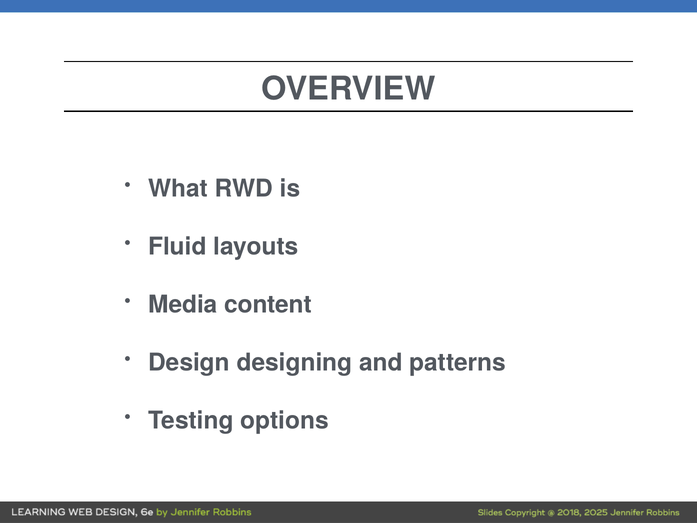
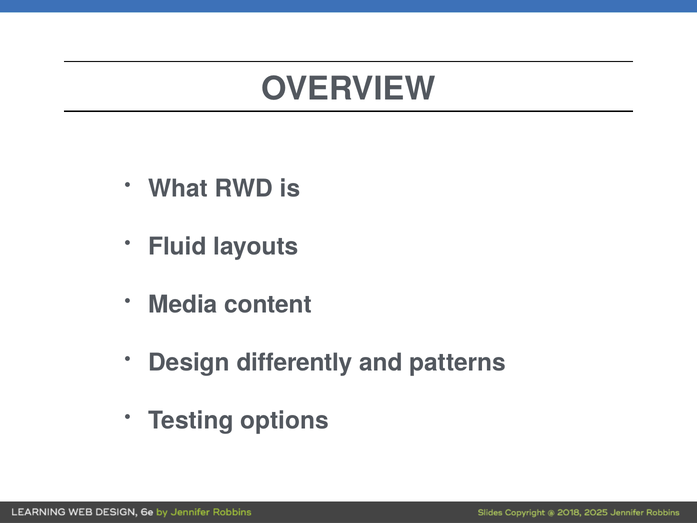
designing: designing -> differently (295, 362)
